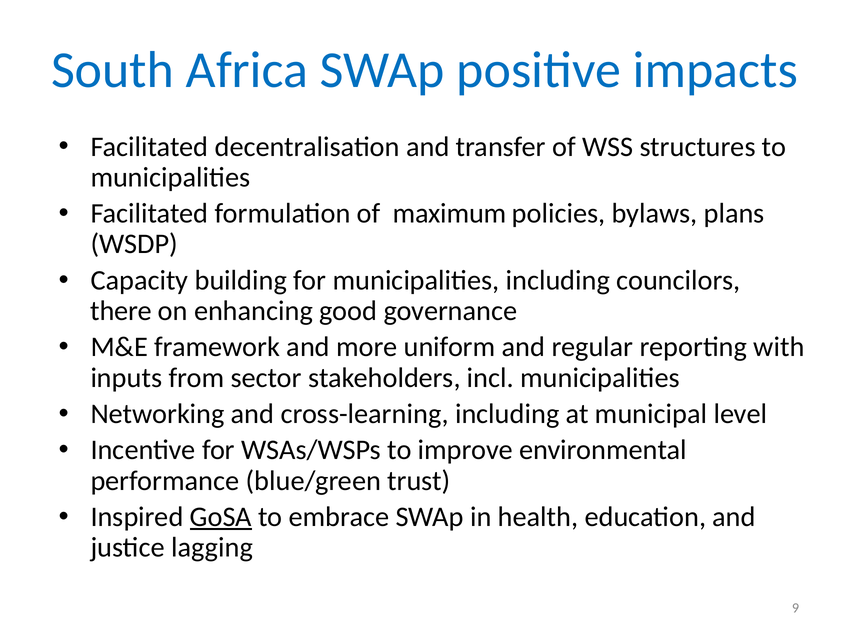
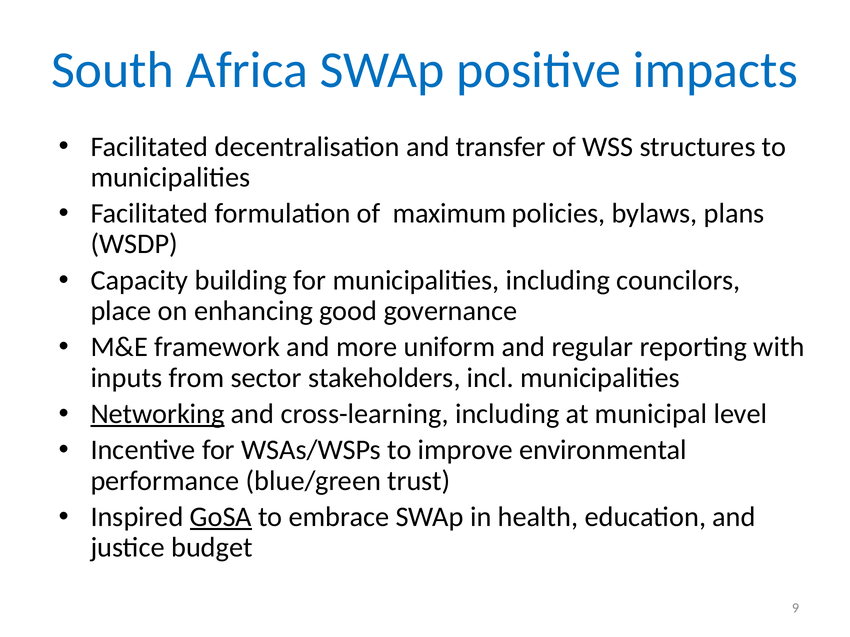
there: there -> place (121, 311)
Networking underline: none -> present (158, 414)
lagging: lagging -> budget (212, 548)
